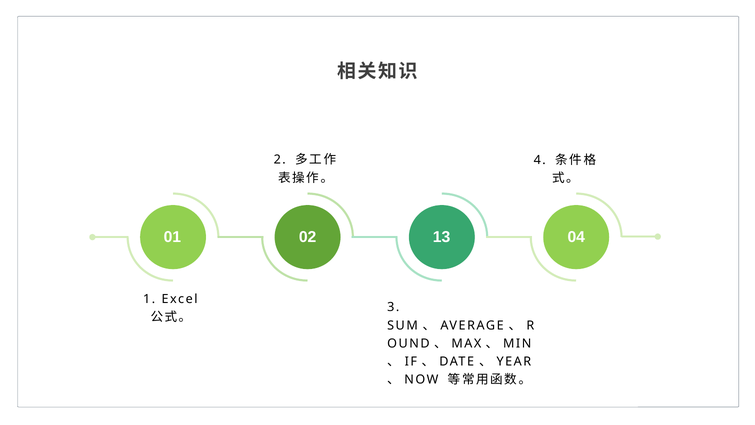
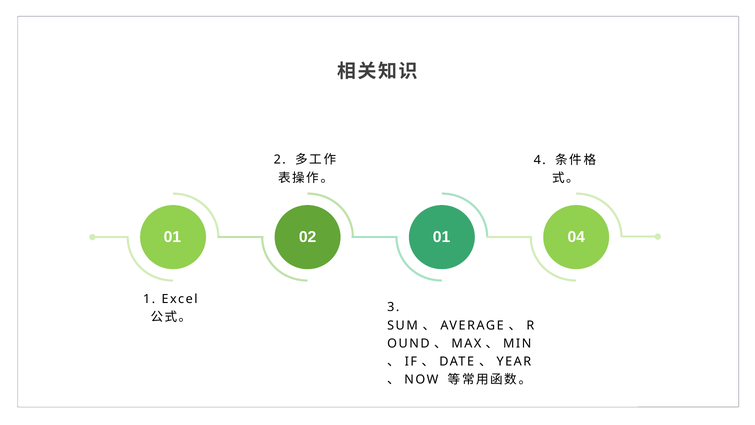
02 13: 13 -> 01 (442, 237)
